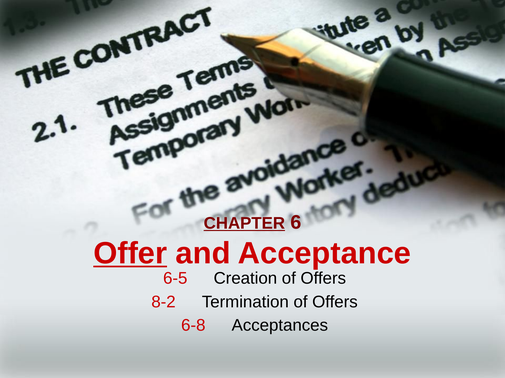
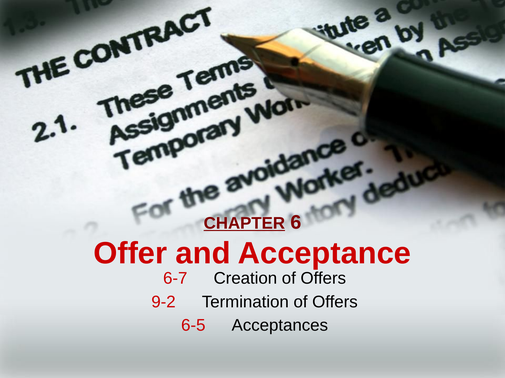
Offer underline: present -> none (130, 254)
6-5: 6-5 -> 6-7 (175, 279)
8-2: 8-2 -> 9-2 (164, 302)
6-8: 6-8 -> 6-5 (193, 326)
